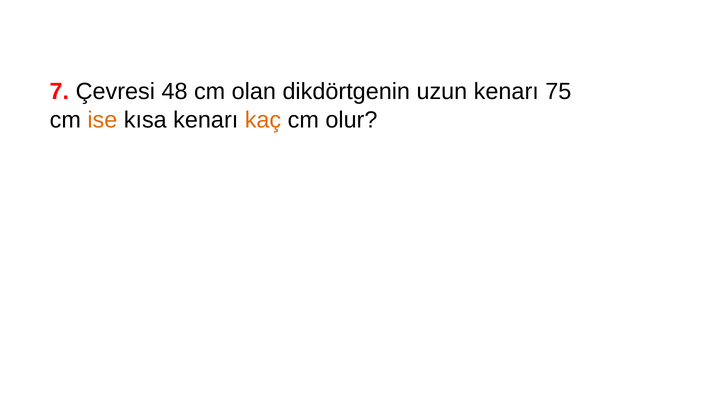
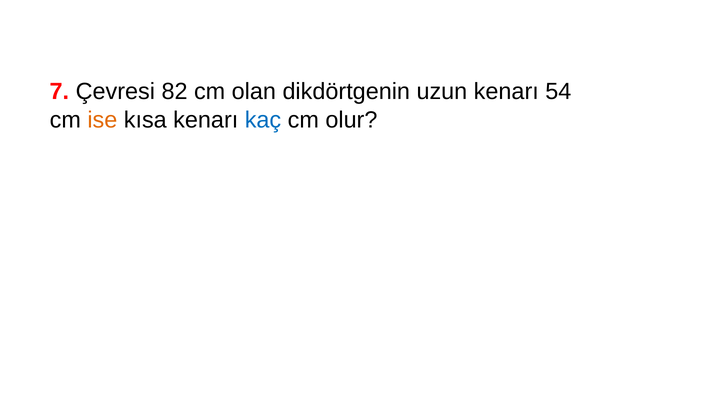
48: 48 -> 82 (175, 92)
75: 75 -> 54 (558, 92)
kaç colour: orange -> blue (263, 120)
